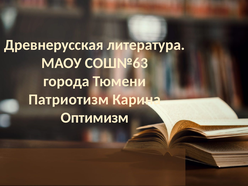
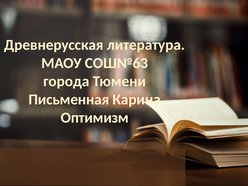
Патриотизм: Патриотизм -> Письменная (69, 100)
